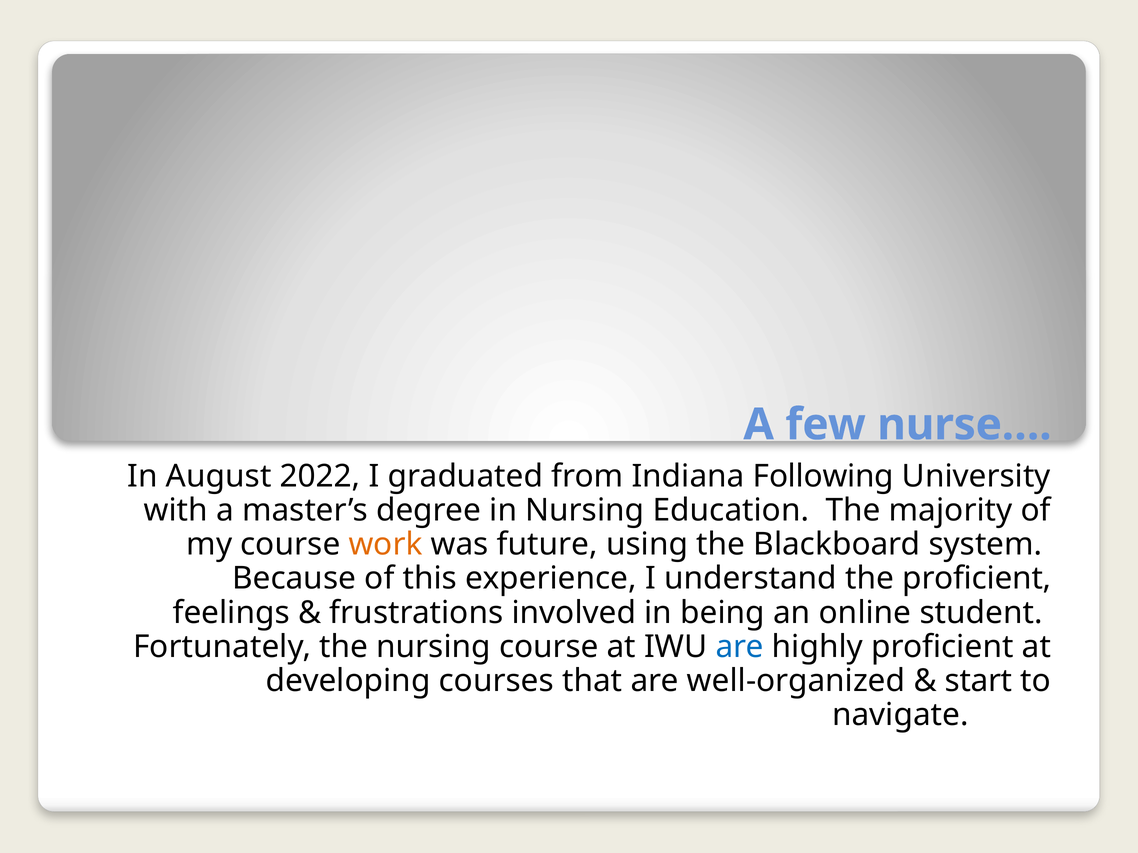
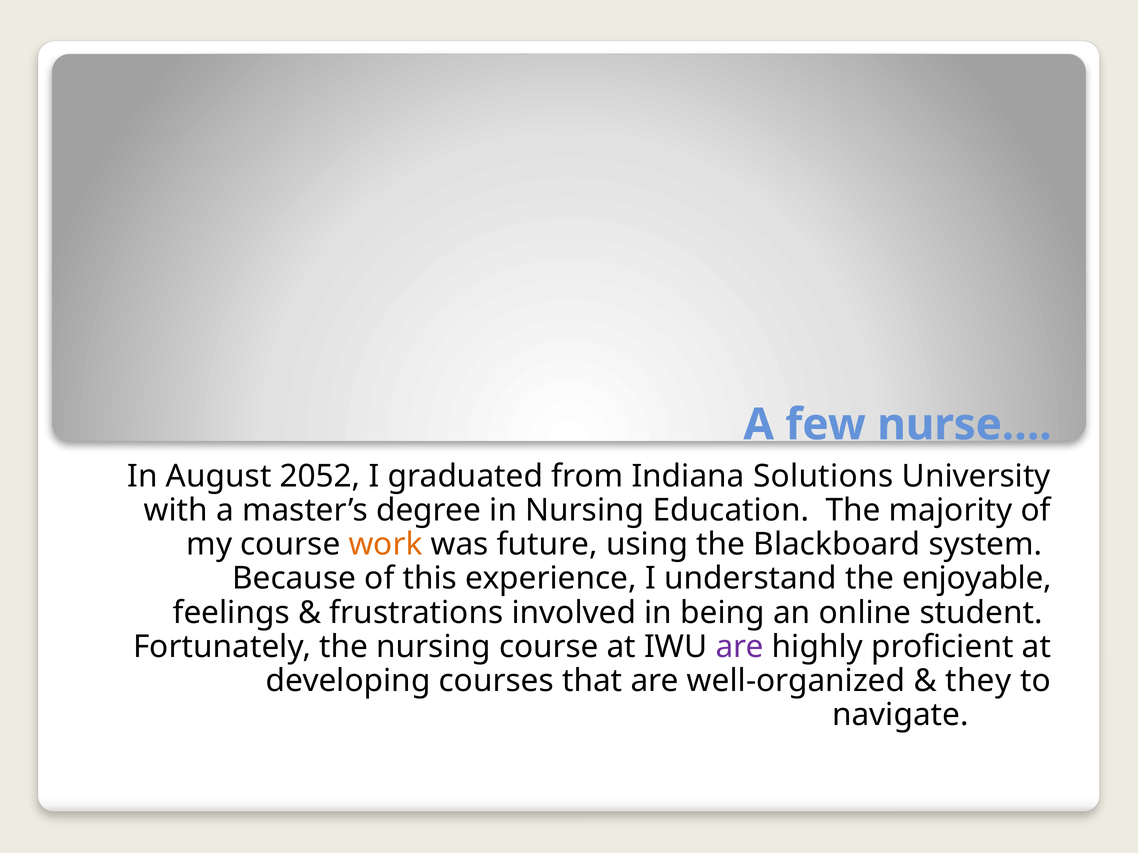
2022: 2022 -> 2052 (320, 476)
Following: Following -> Solutions (823, 476)
the proficient: proficient -> enjoyable (977, 579)
are colour: blue -> purple (740, 647)
start: start -> they (978, 681)
